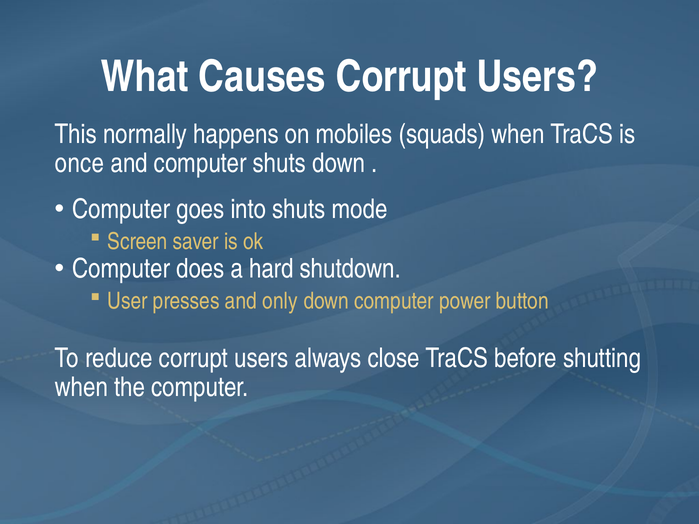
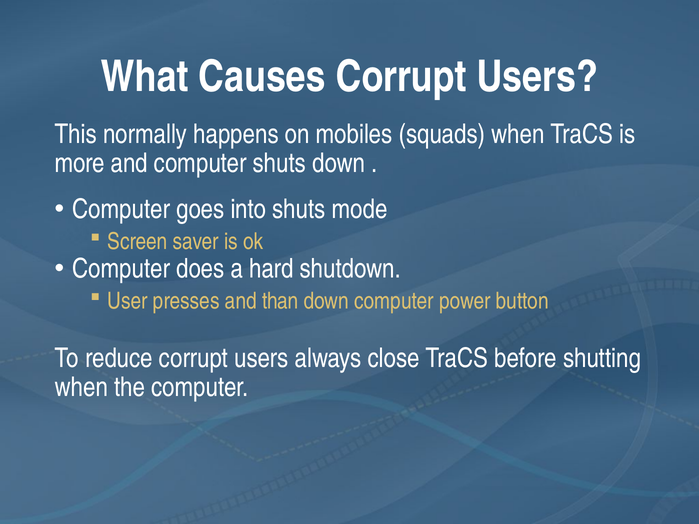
once: once -> more (80, 163)
only: only -> than (280, 301)
